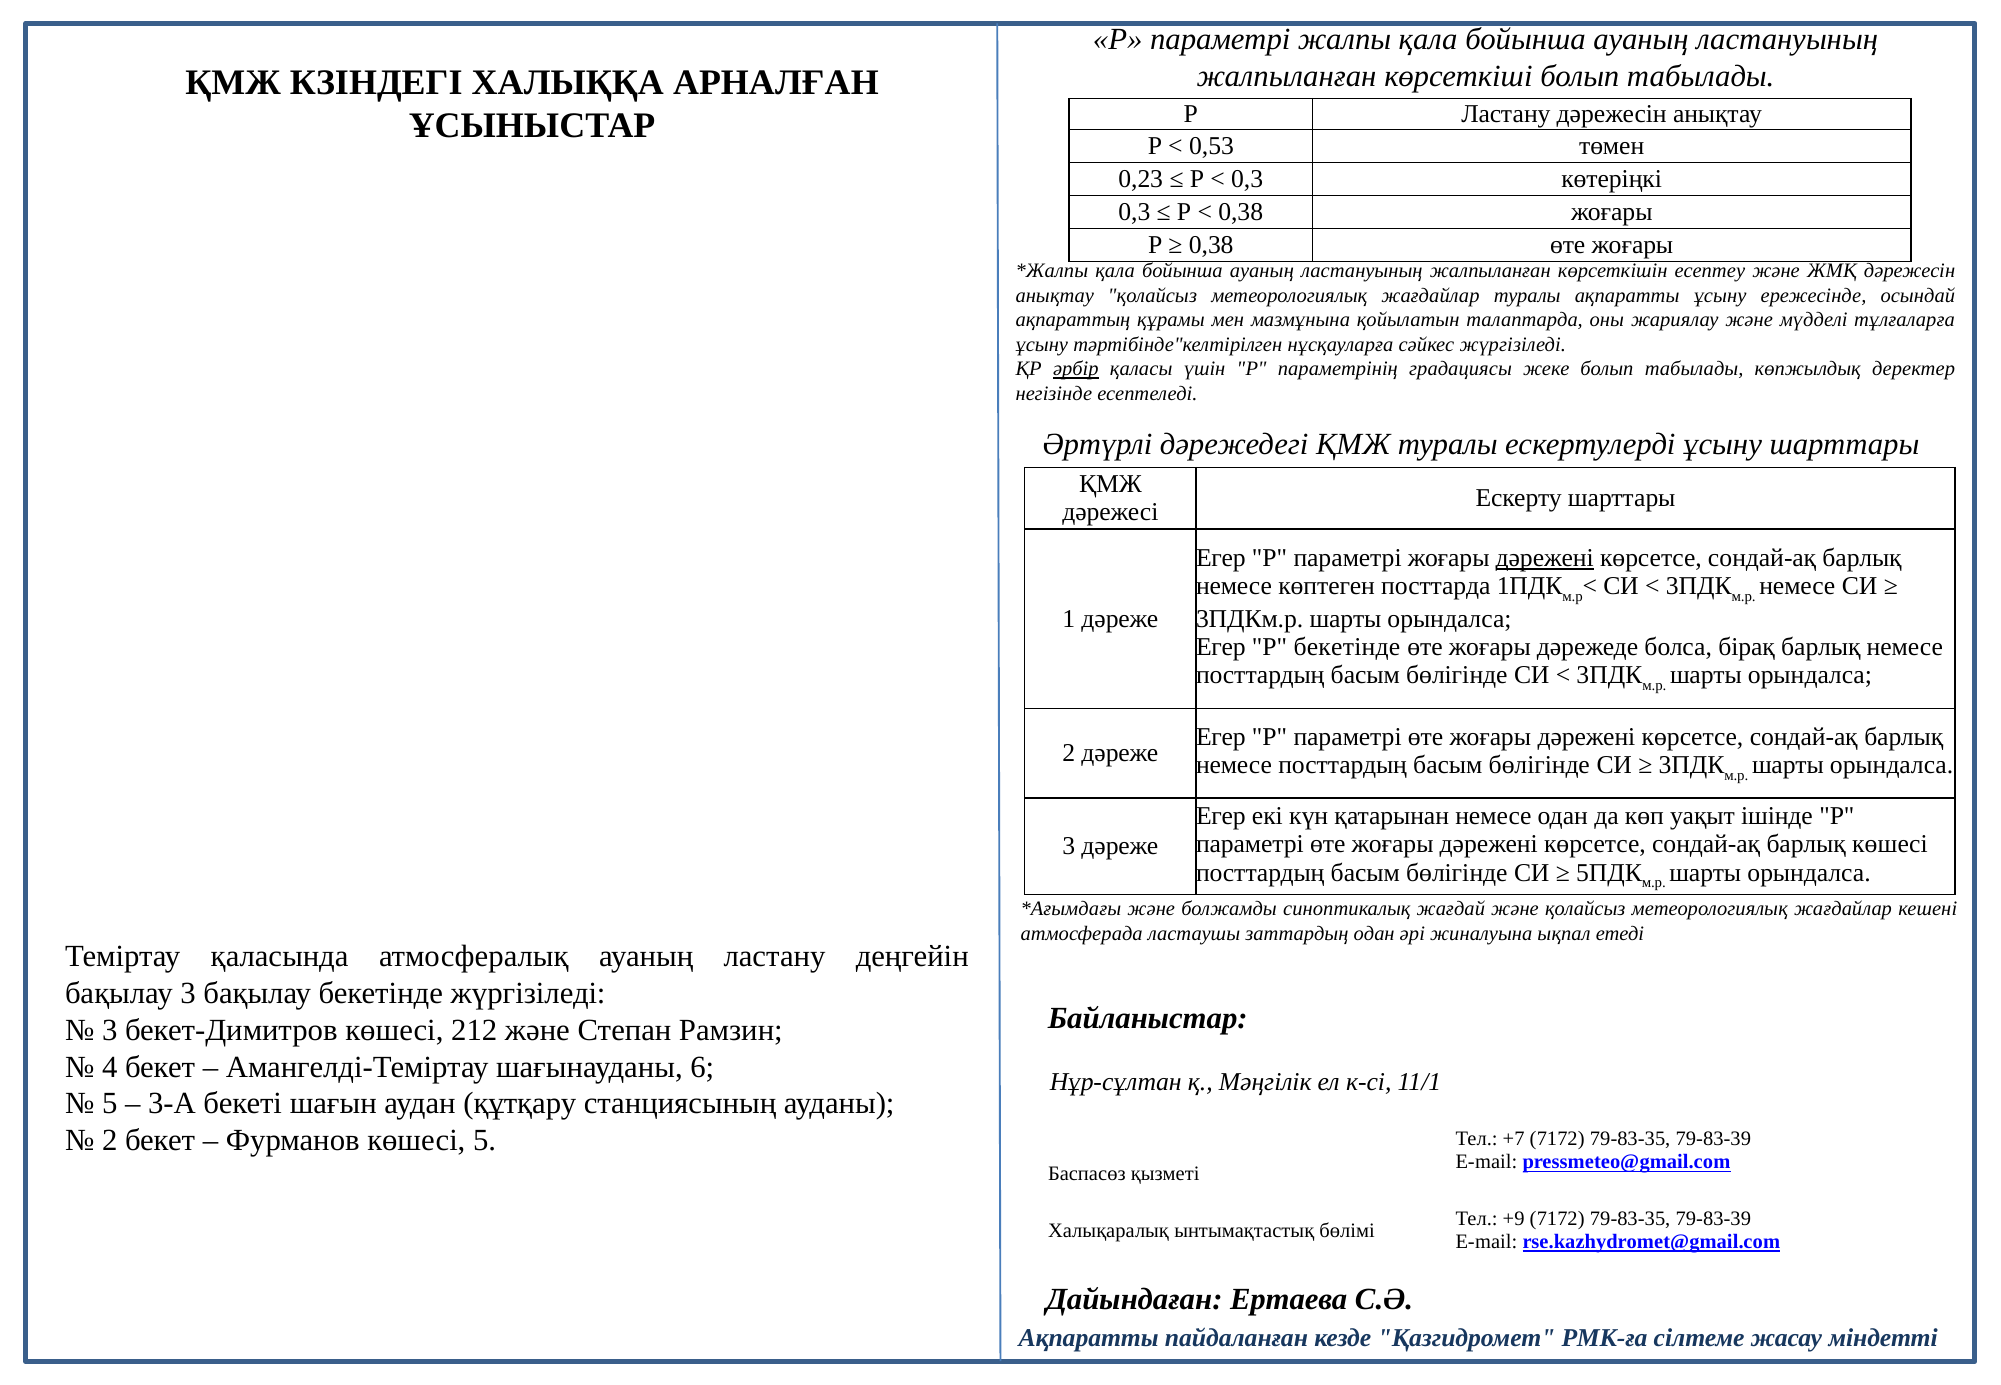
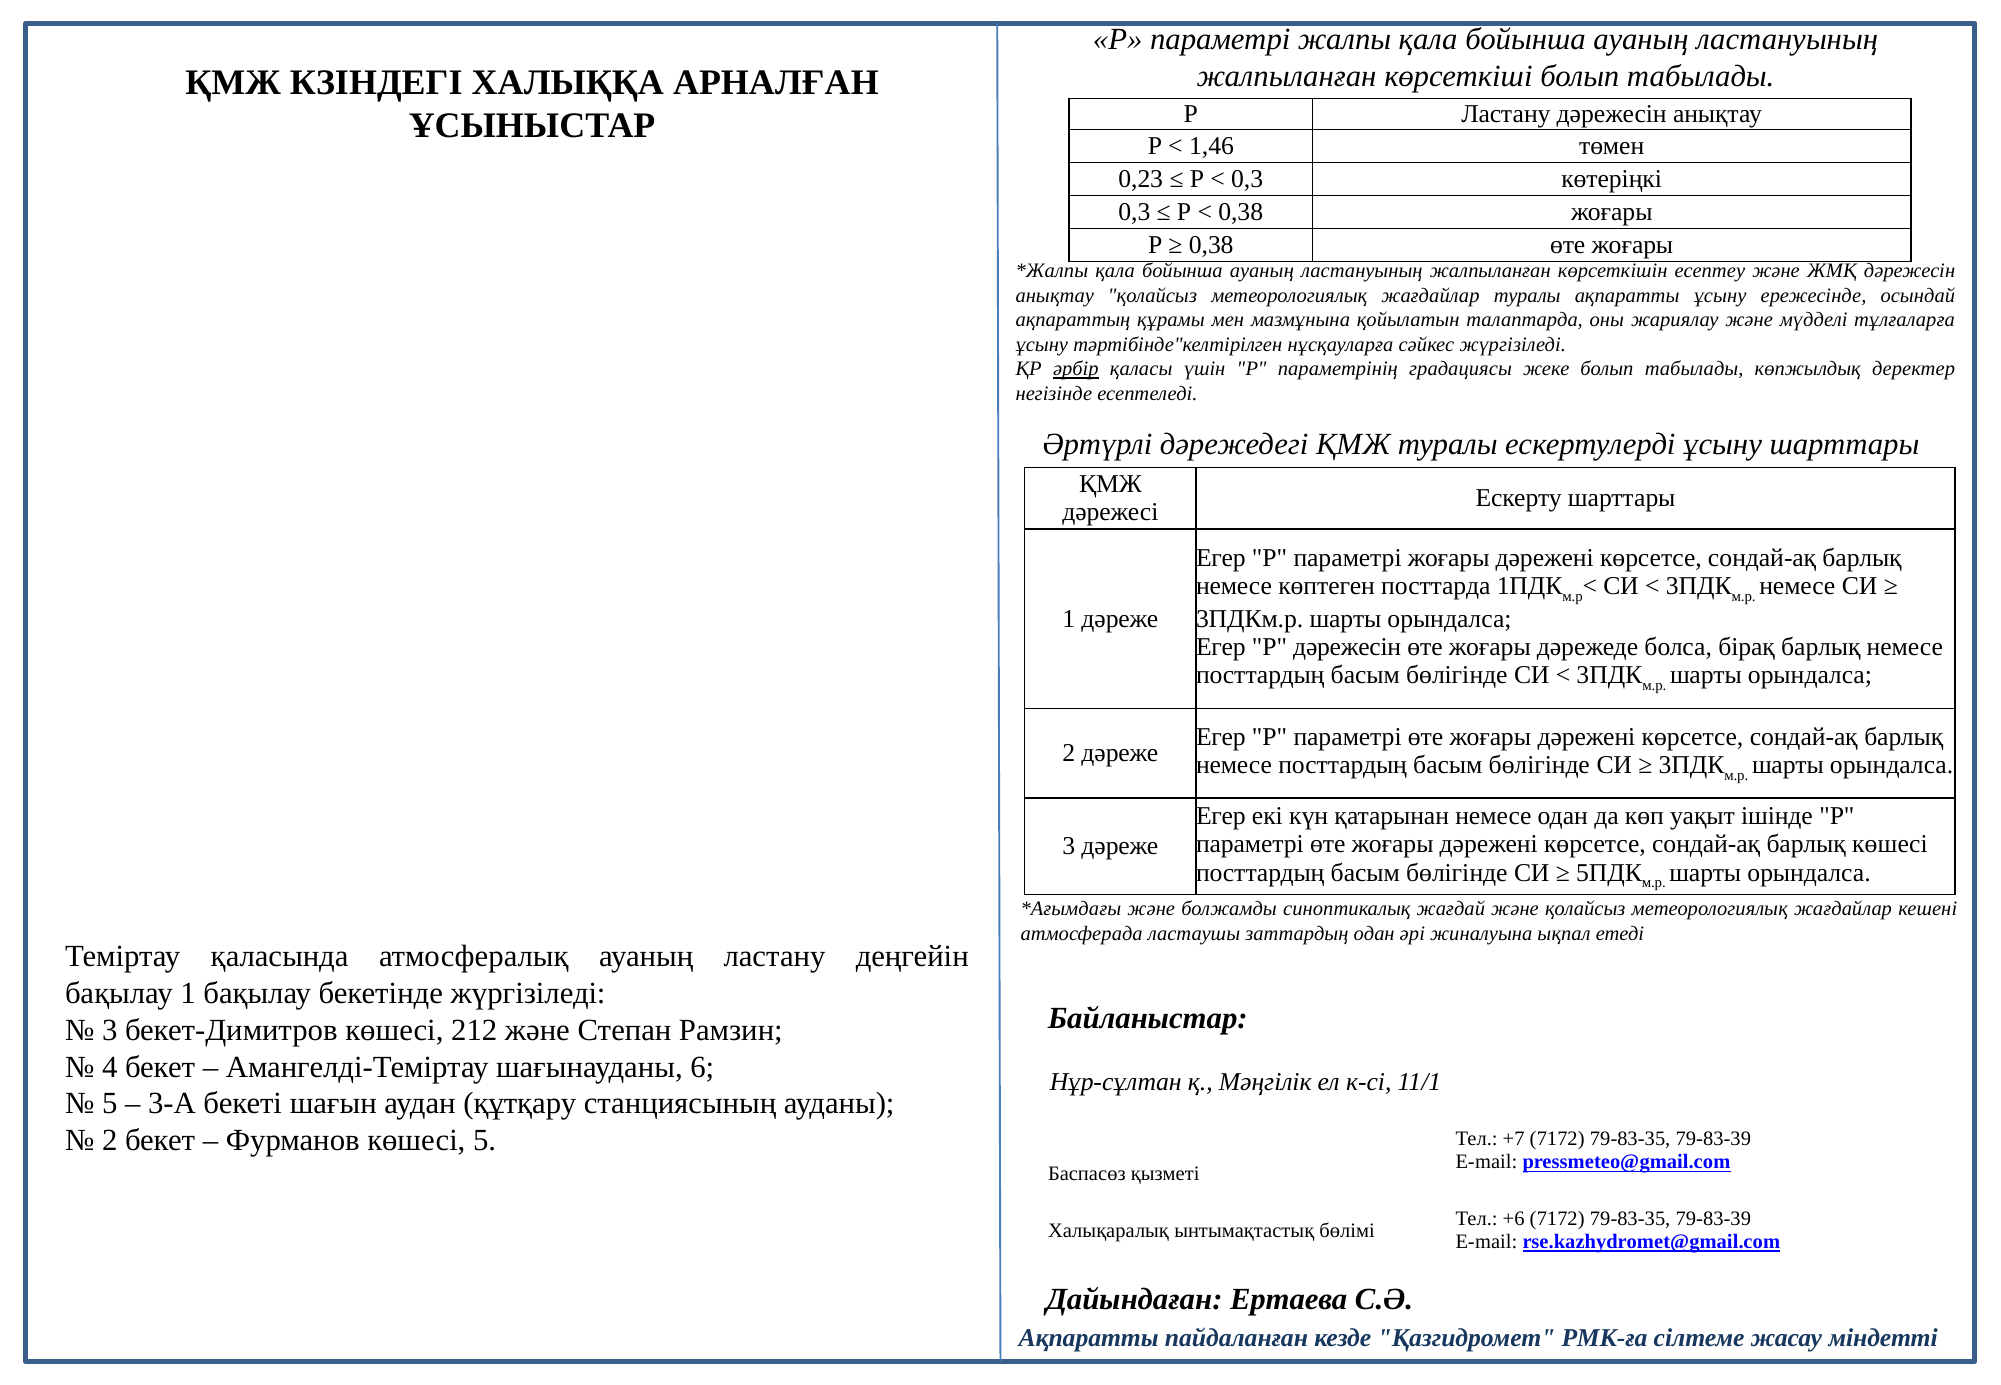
0,53: 0,53 -> 1,46 (1212, 146)
дәрежені underline: present -> none (1545, 558)
P бекетінде: бекетінде -> дәрежесін (1347, 647)
бақылау 3: 3 -> 1 (188, 993)
+9: +9 -> +6 (1514, 1219)
